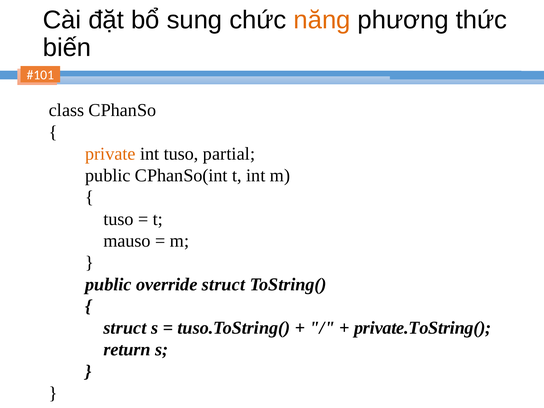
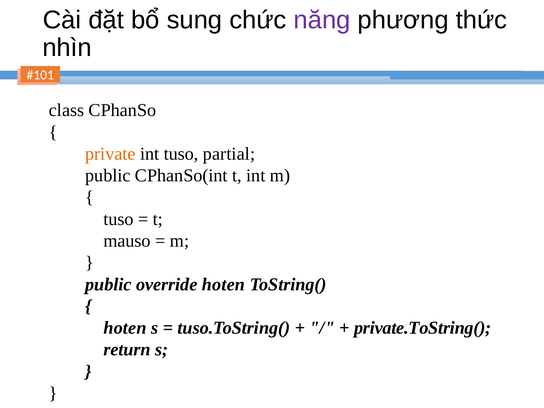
năng colour: orange -> purple (322, 20)
biến: biến -> nhìn (67, 48)
override struct: struct -> hoten (223, 284)
struct: struct -> hoten (125, 328)
